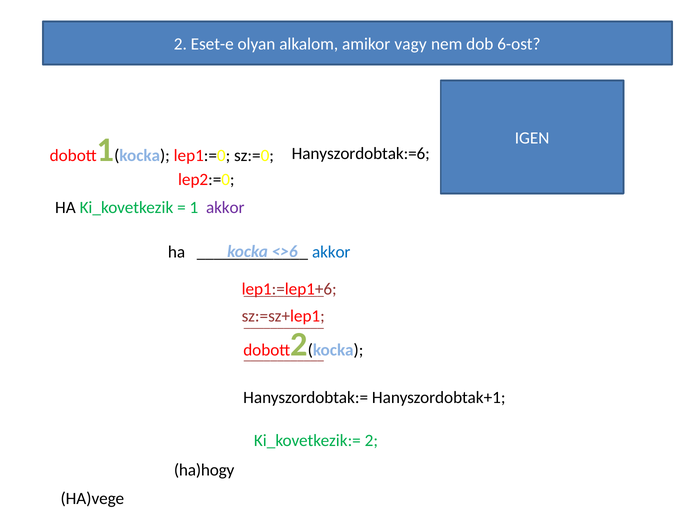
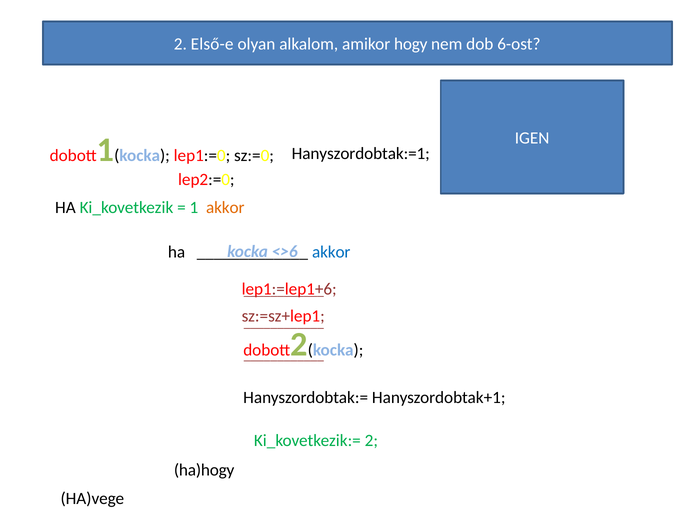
Eset-e: Eset-e -> Első-e (212, 44)
vagy: vagy -> hogy (411, 44)
Hanyszordobtak:=6: Hanyszordobtak:=6 -> Hanyszordobtak:=1 (361, 154)
akkor colour: purple -> orange (225, 207)
